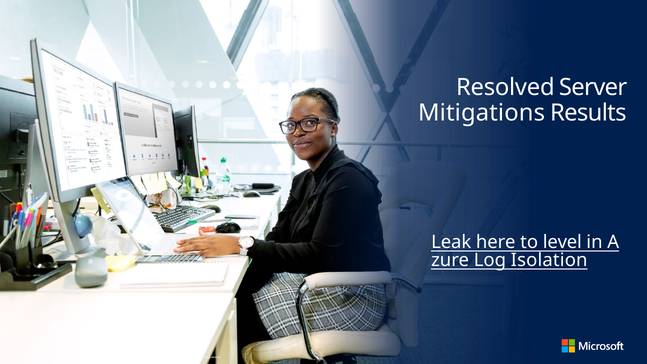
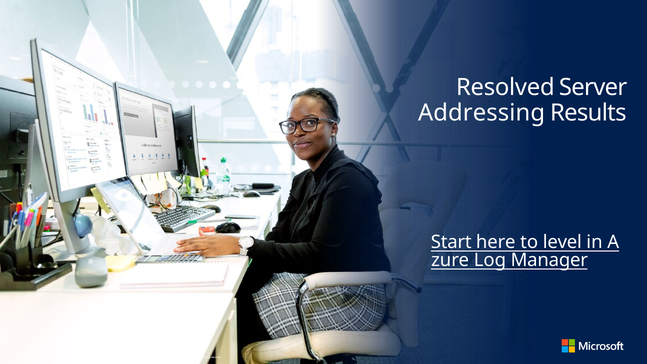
Mitigations: Mitigations -> Addressing (482, 113)
Leak: Leak -> Start (451, 242)
Isolation: Isolation -> Manager (549, 260)
